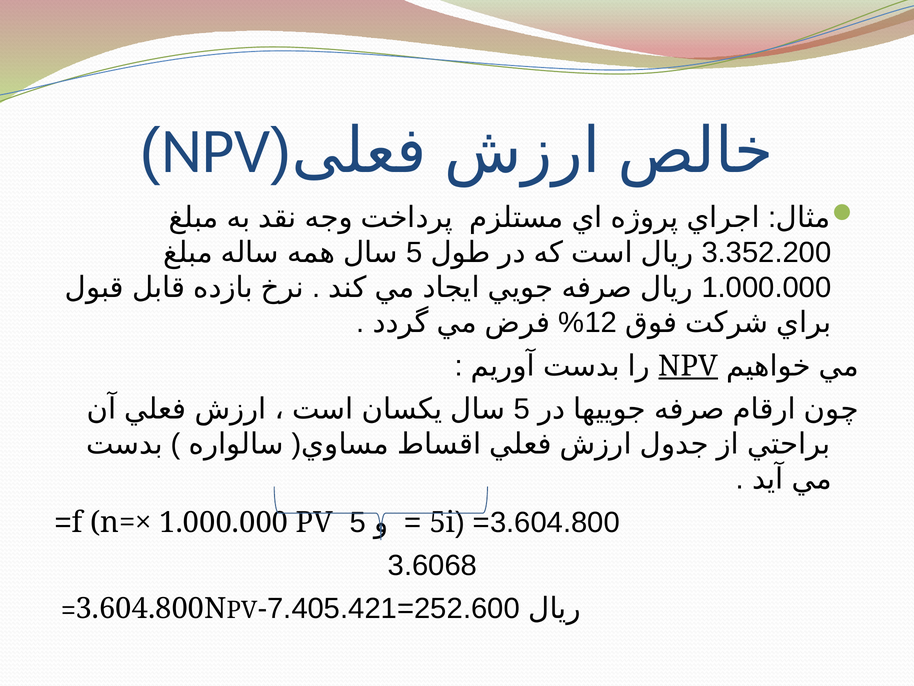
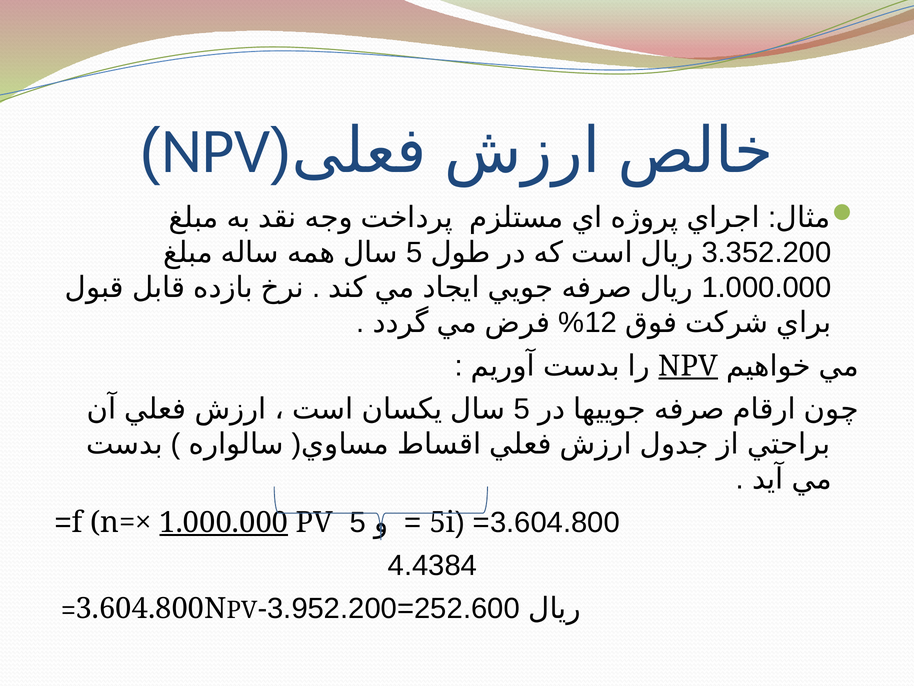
1.000.000 underline: none -> present (224, 522)
3.6068: 3.6068 -> 4.4384 (432, 565)
7.405.421: 7.405.421 -> 3.952.200 (332, 608)
